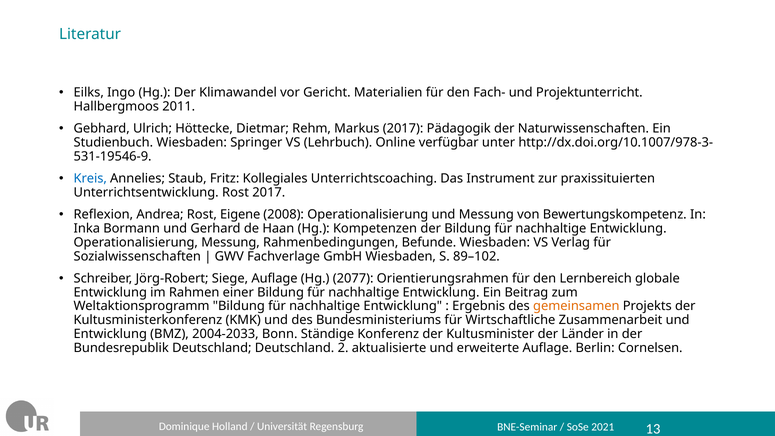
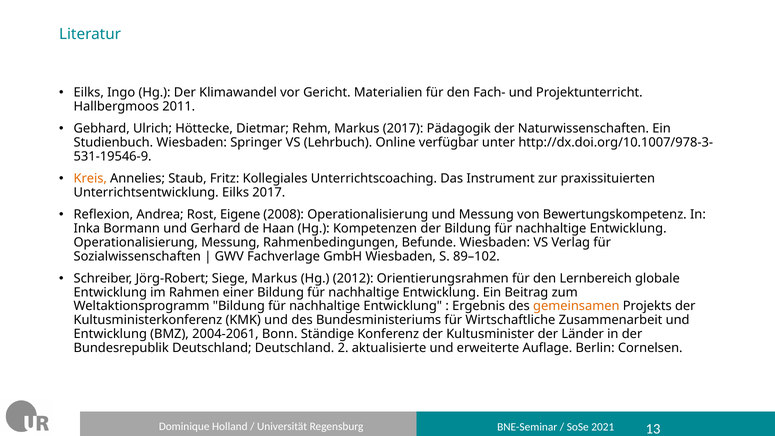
Kreis colour: blue -> orange (90, 178)
Unterrichtsentwicklung Rost: Rost -> Eilks (236, 192)
Siege Auflage: Auflage -> Markus (274, 278)
2077: 2077 -> 2012 (353, 278)
2004-2033: 2004-2033 -> 2004-2061 (225, 334)
